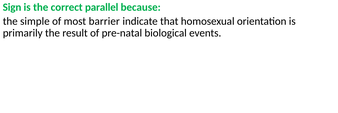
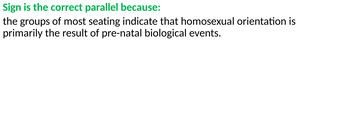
simple: simple -> groups (35, 21)
barrier: barrier -> seating (104, 21)
